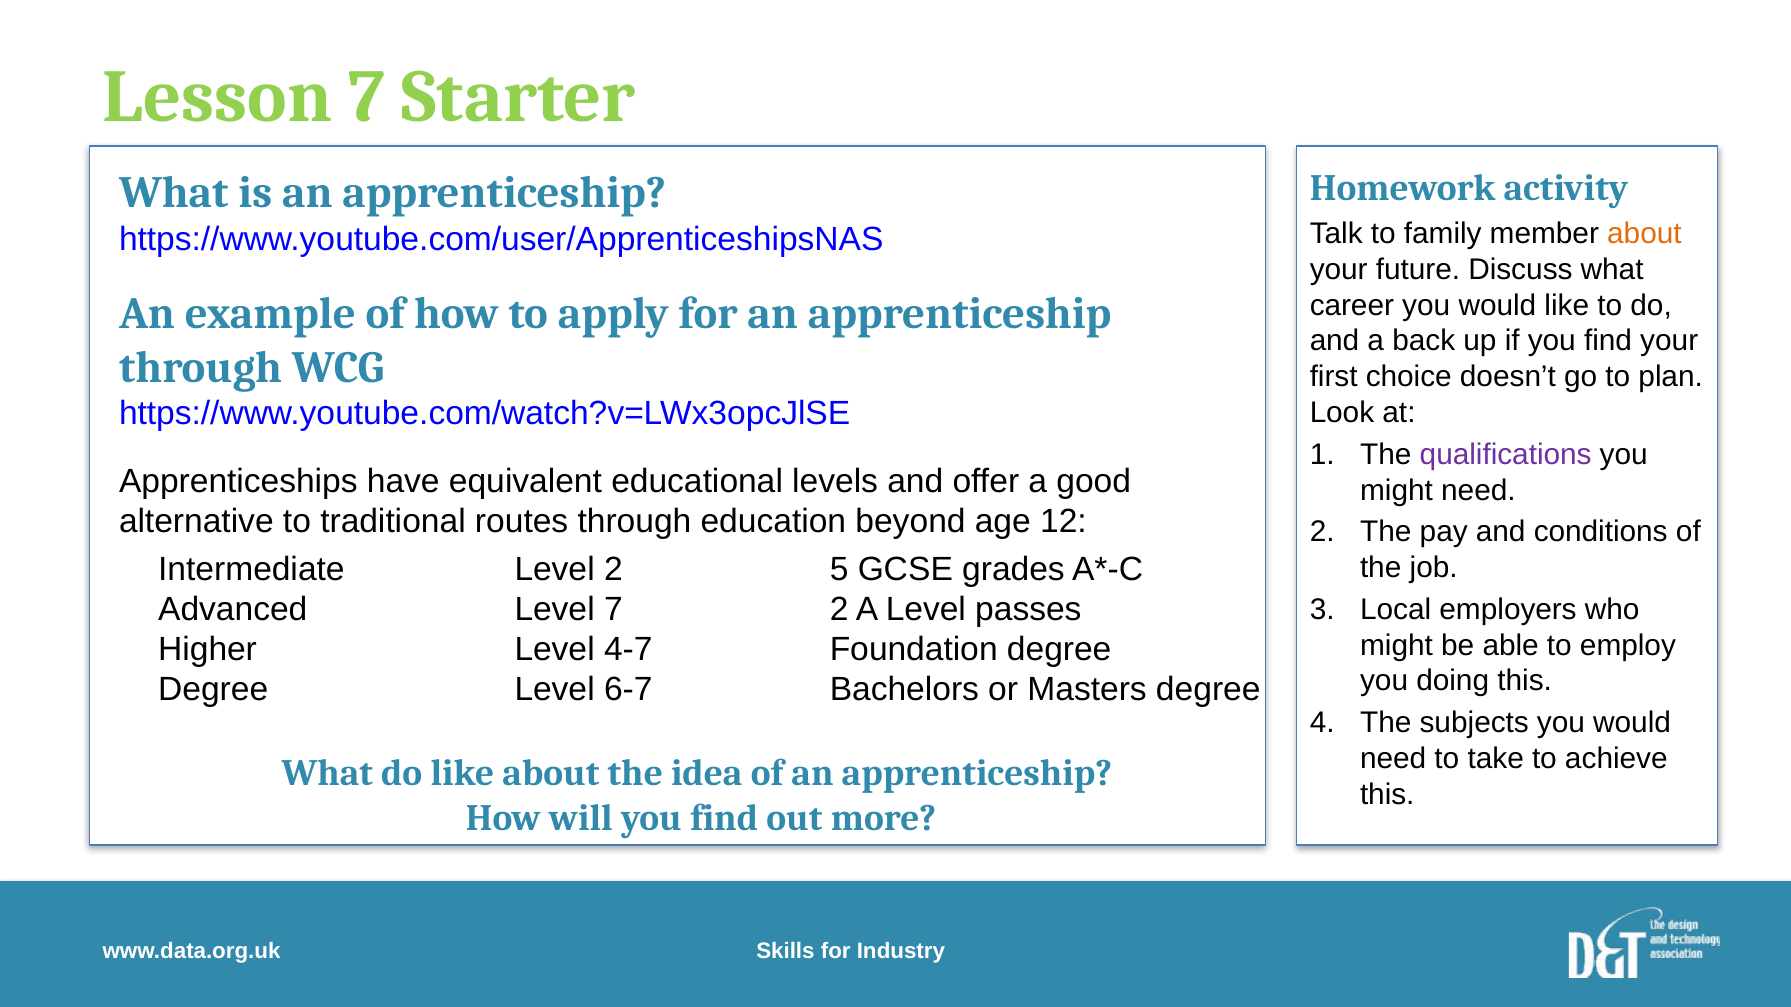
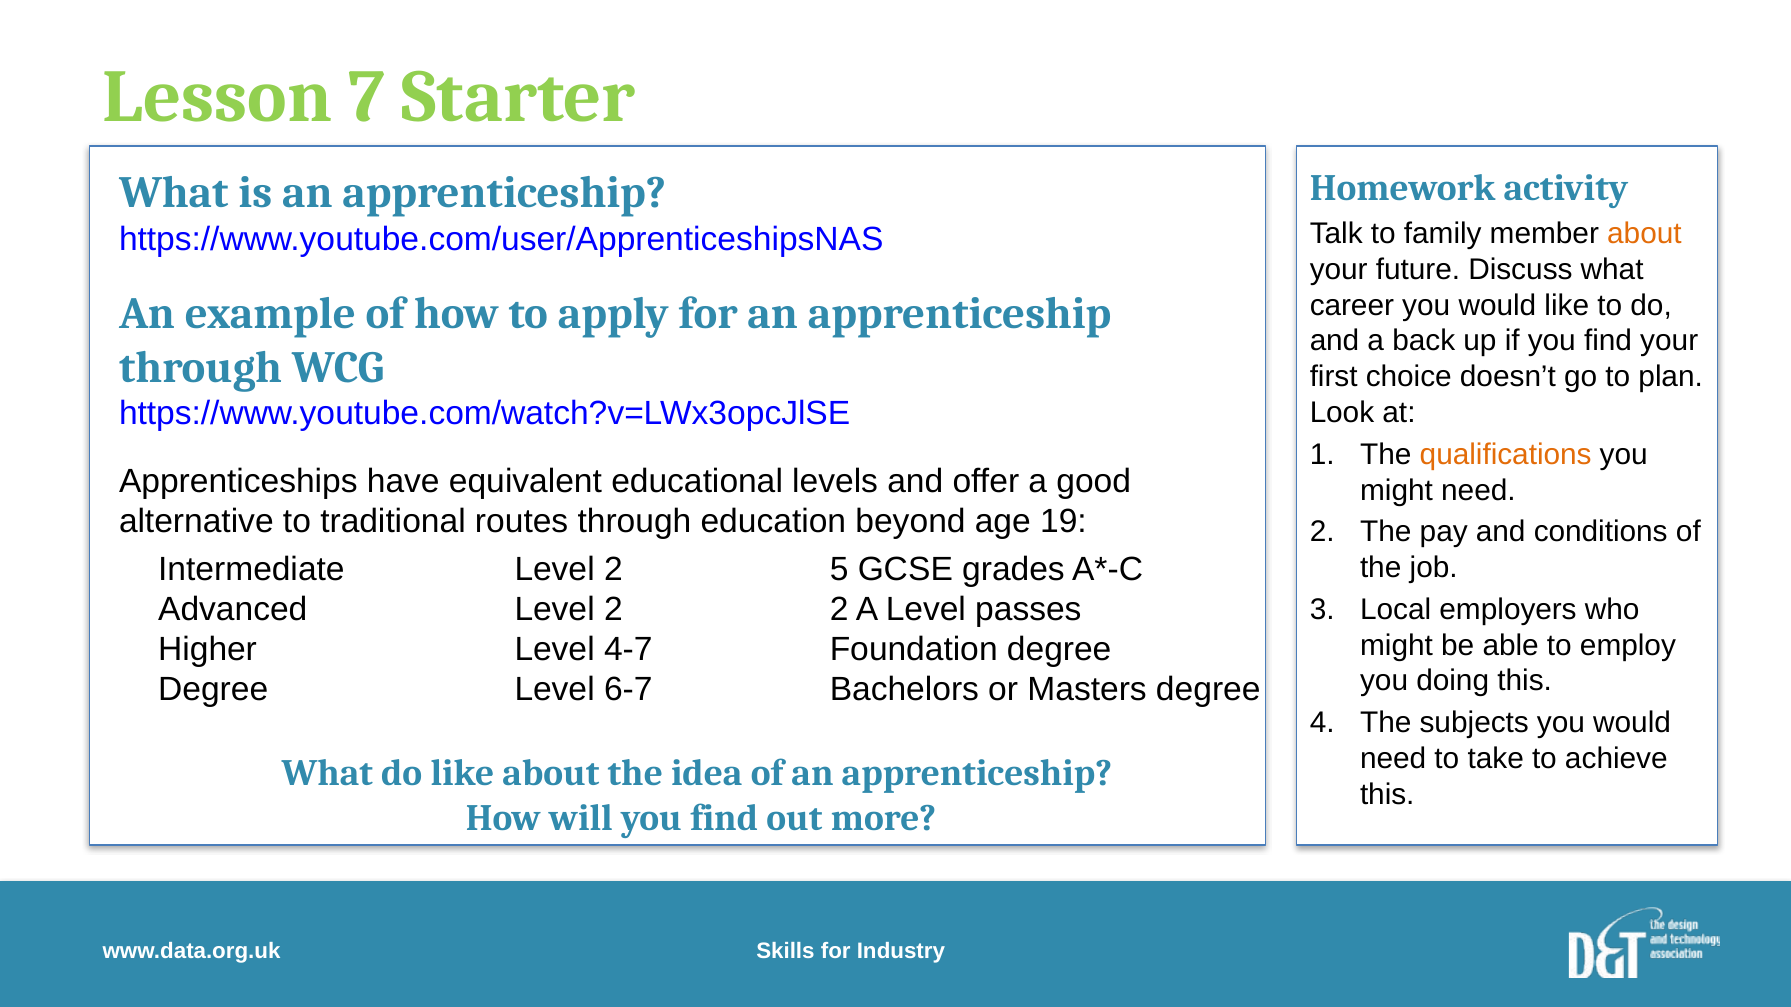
qualifications colour: purple -> orange (1506, 455)
12: 12 -> 19 (1063, 522)
Advanced Level 7: 7 -> 2 (613, 610)
